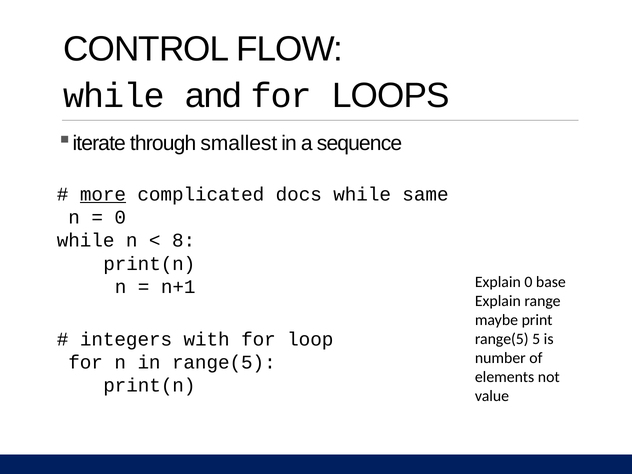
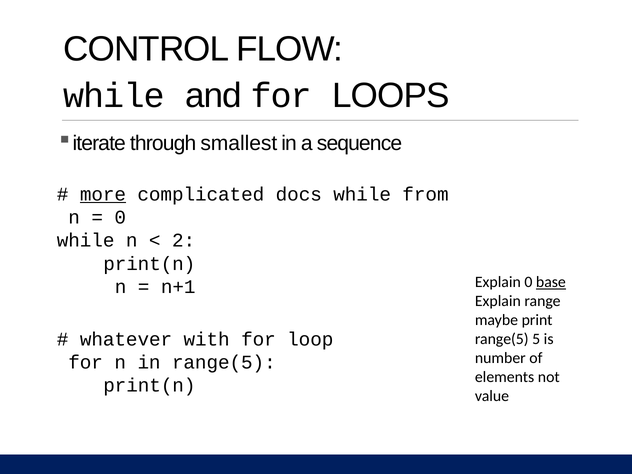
same: same -> from (425, 194)
8: 8 -> 2 (184, 240)
base underline: none -> present (551, 282)
integers: integers -> whatever (126, 339)
